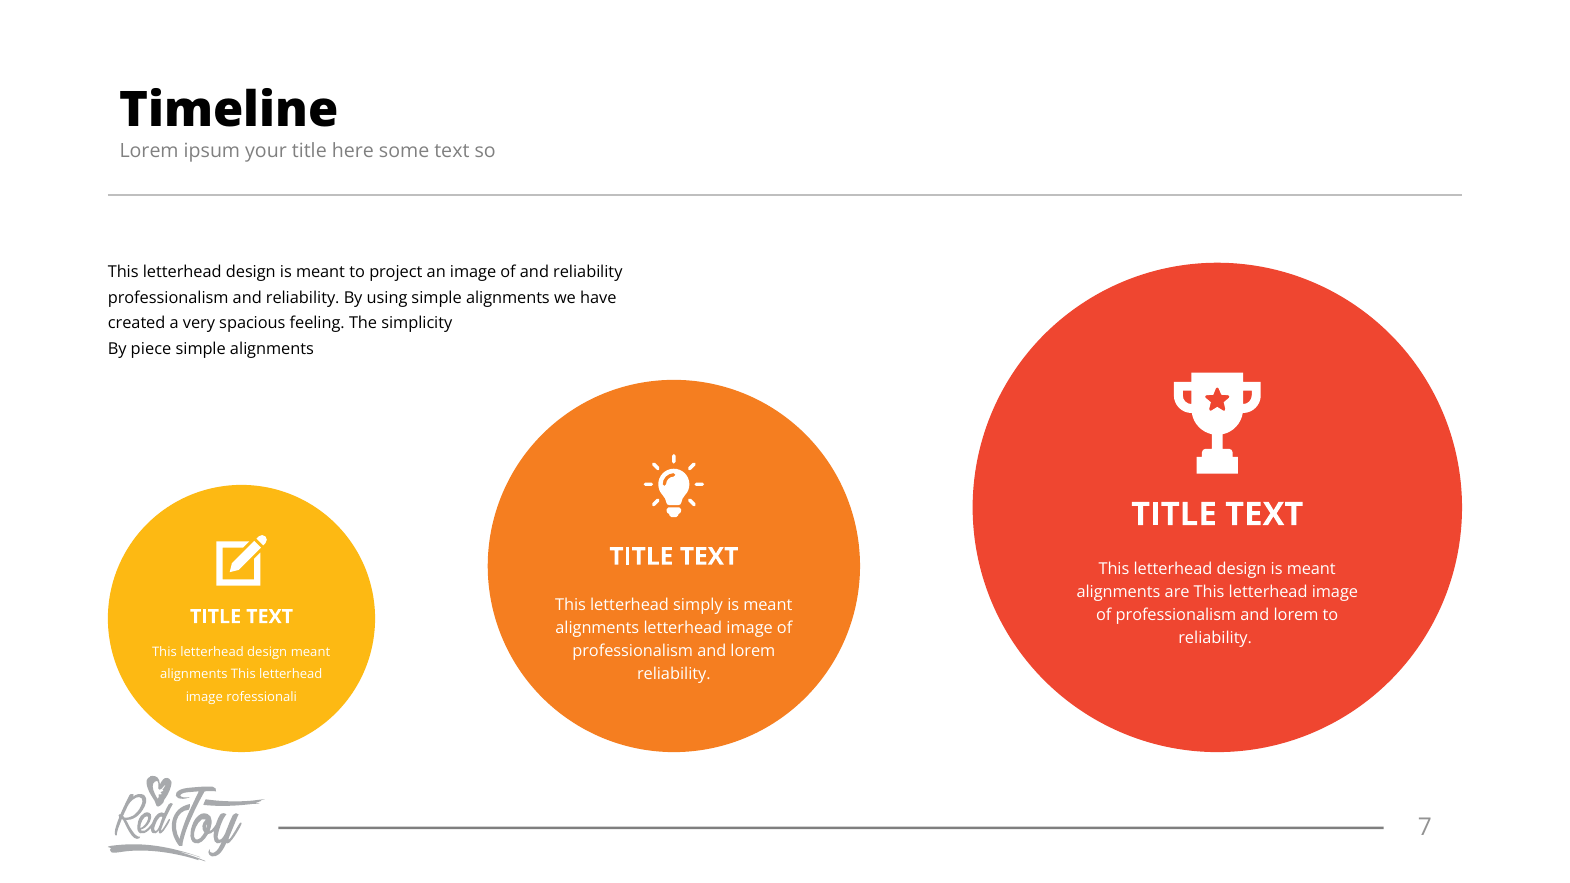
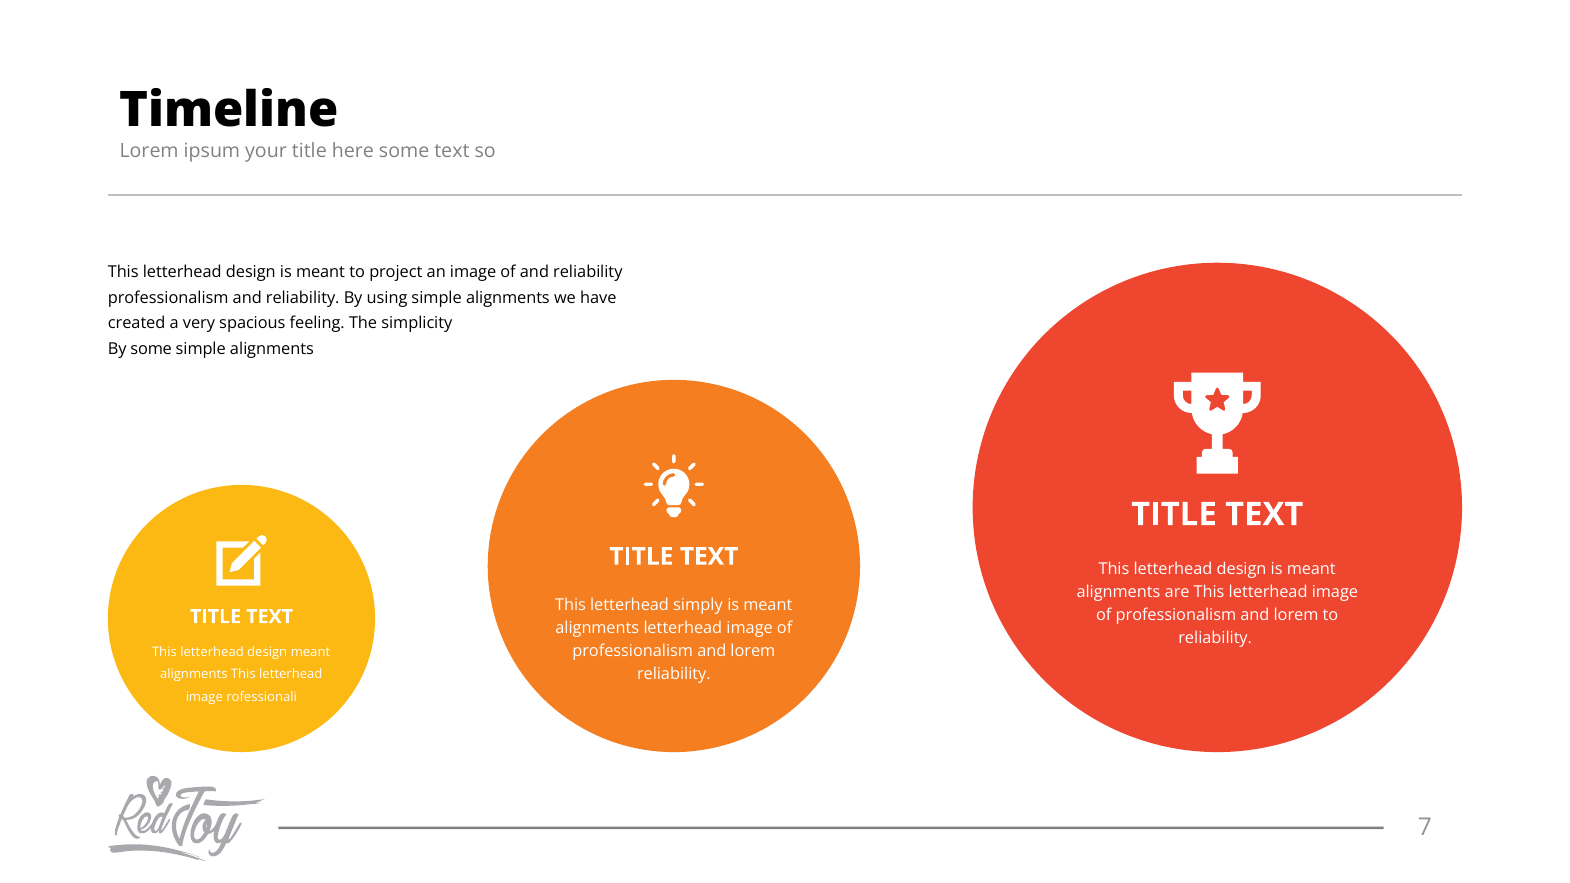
By piece: piece -> some (151, 349)
